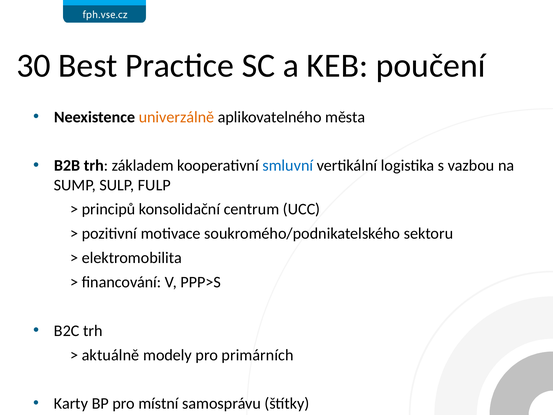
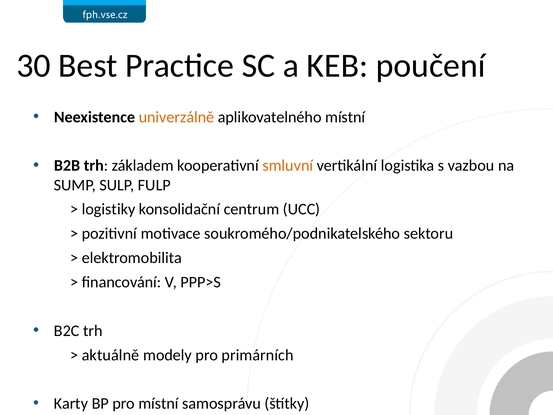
aplikovatelného města: města -> místní (345, 117)
smluvní colour: blue -> orange (288, 166)
principů: principů -> logistiky (109, 209)
